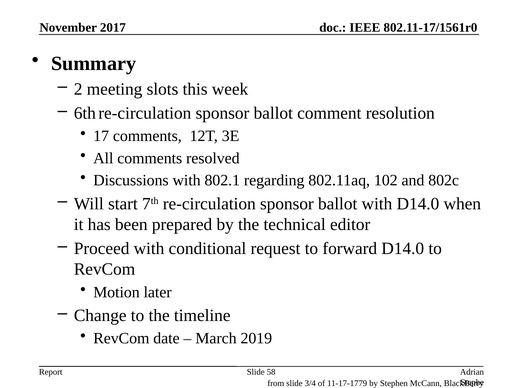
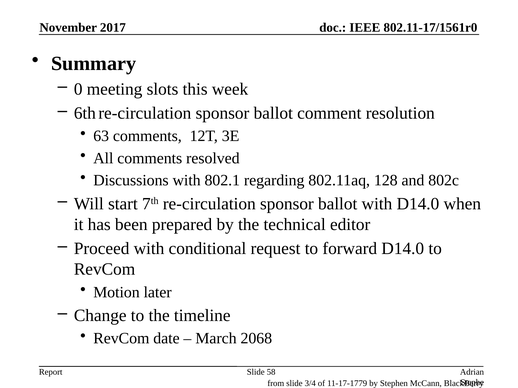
2: 2 -> 0 (78, 89)
17: 17 -> 63 (101, 136)
102: 102 -> 128 (386, 181)
2019: 2019 -> 2068 (256, 339)
